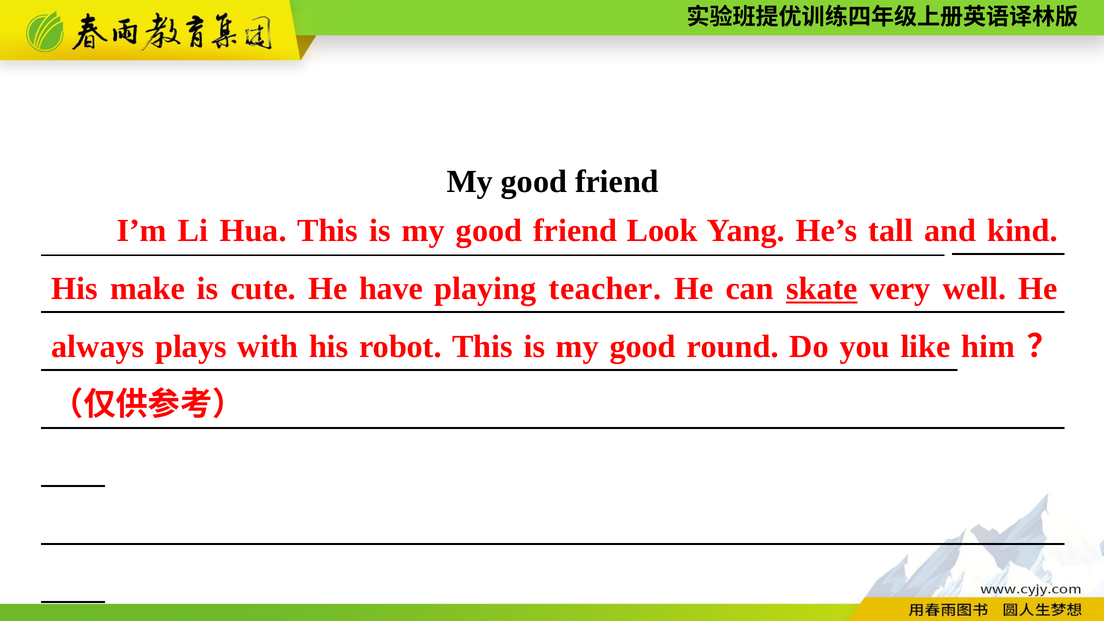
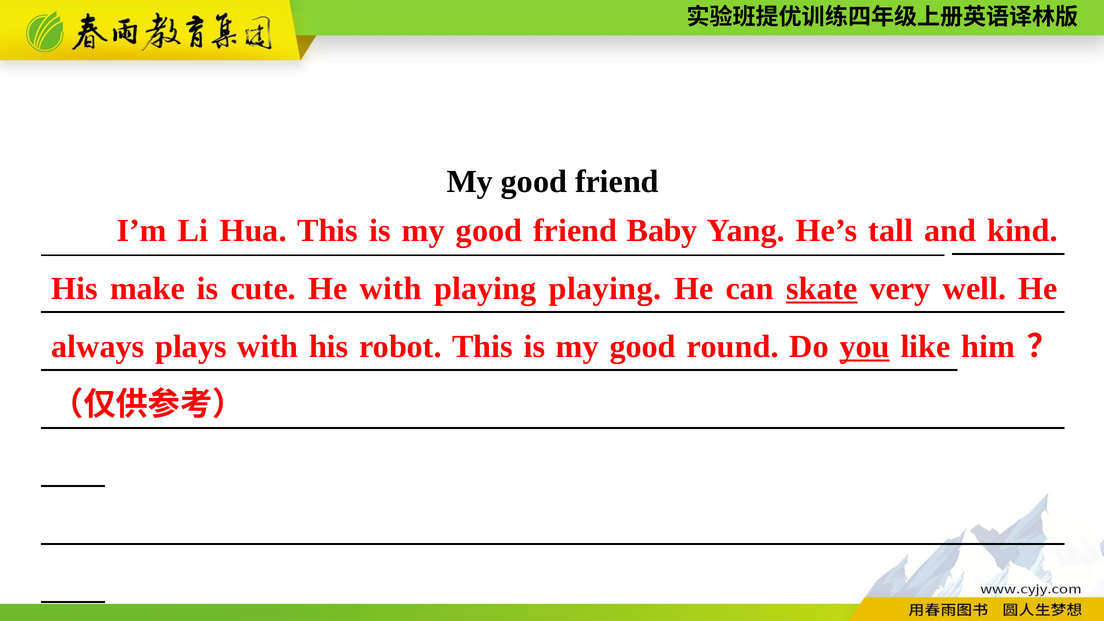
Look: Look -> Baby (662, 231)
He have: have -> with (391, 289)
playing teacher: teacher -> playing (605, 289)
you underline: none -> present (865, 347)
